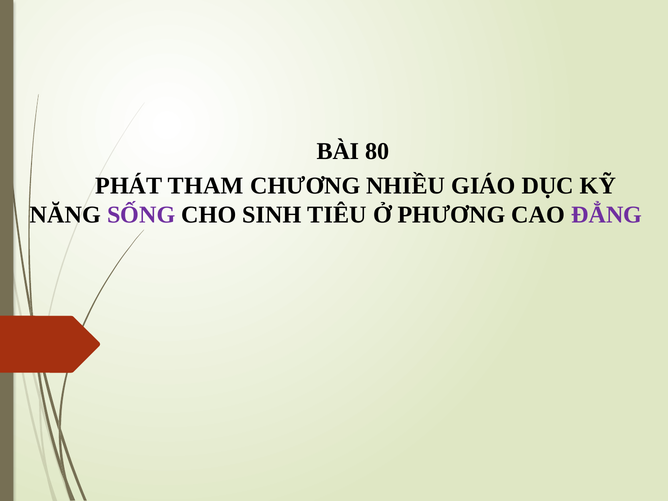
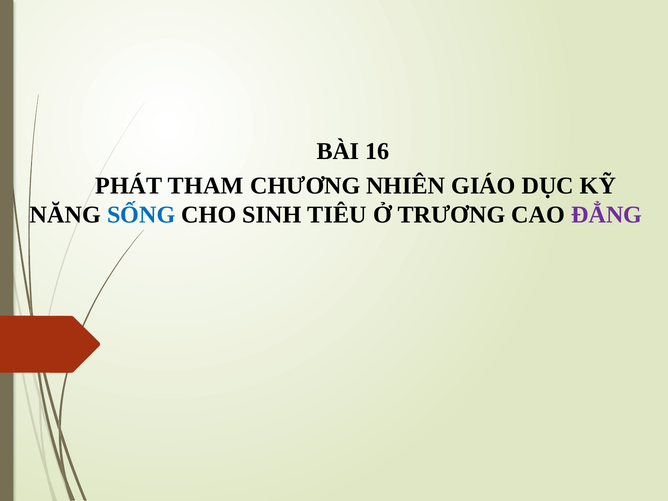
80: 80 -> 16 (377, 151)
NHIỀU: NHIỀU -> NHIÊN (406, 186)
SỐNG colour: purple -> blue (141, 215)
PHƯƠNG: PHƯƠNG -> TRƯƠNG (452, 215)
